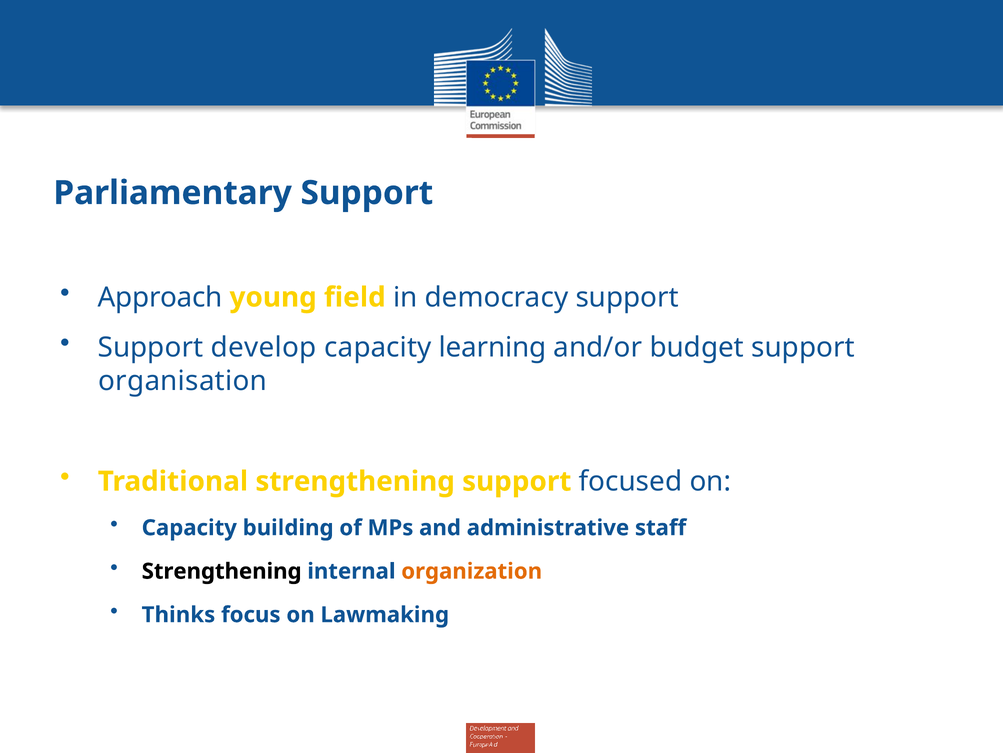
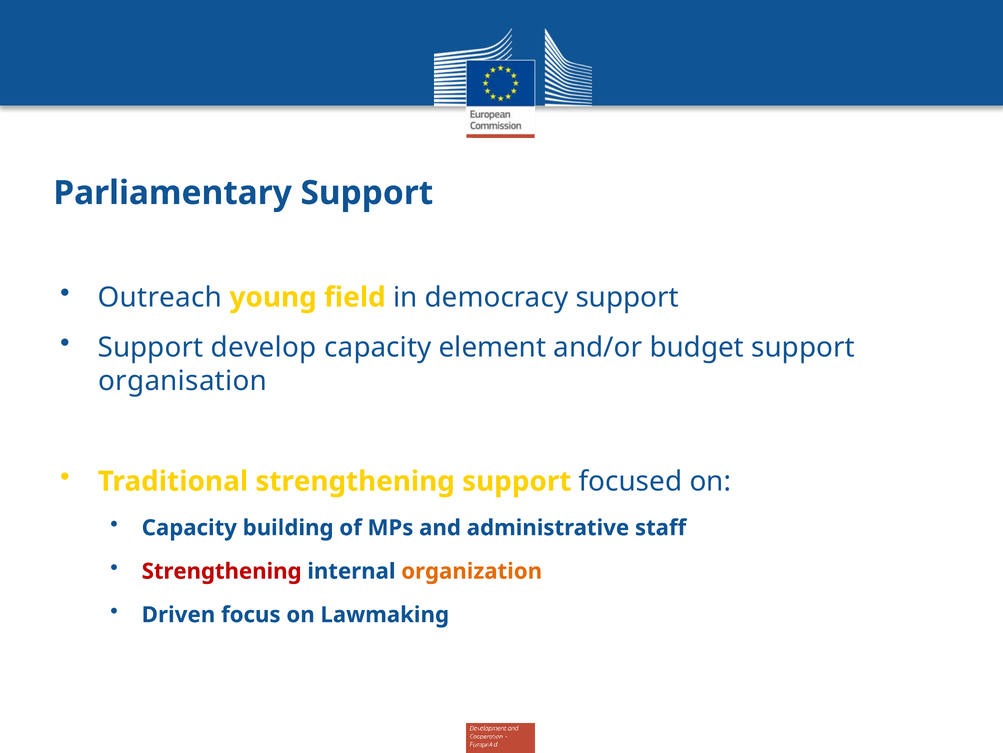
Approach: Approach -> Outreach (160, 297)
learning: learning -> element (492, 347)
Strengthening colour: black -> red (222, 571)
Thinks: Thinks -> Driven (178, 614)
